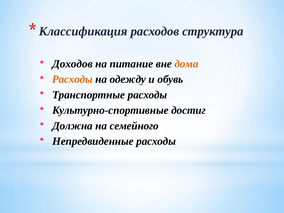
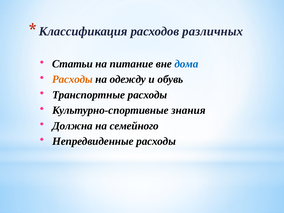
структура: структура -> различных (213, 31)
Доходов: Доходов -> Статьи (72, 64)
дома colour: orange -> blue (186, 64)
достиг: достиг -> знания (188, 110)
